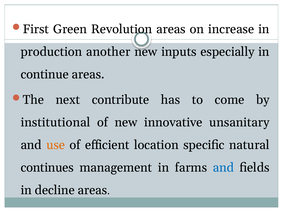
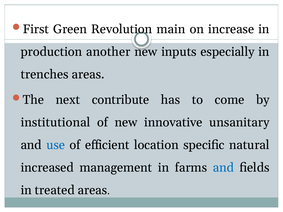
Revolution areas: areas -> main (171, 29)
continue: continue -> trenches (45, 74)
use colour: orange -> blue (56, 145)
continues: continues -> increased (47, 168)
decline: decline -> treated (55, 190)
